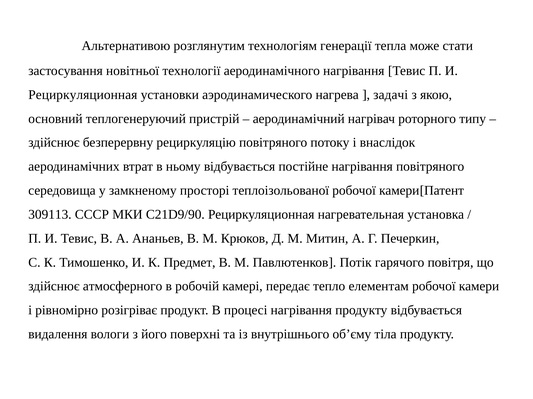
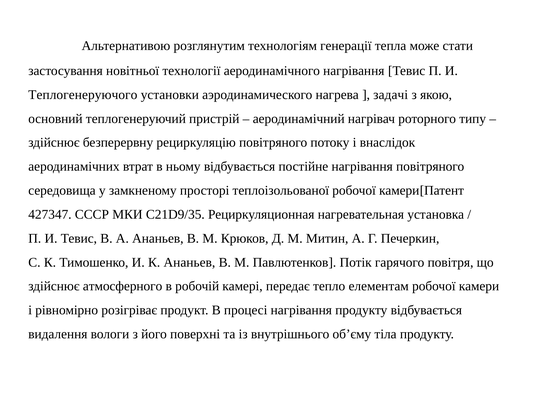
Рециркуляционная: Рециркуляционная -> Теплогенеруючого (83, 95)
309113: 309113 -> 427347 (50, 215)
С21D9/90: С21D9/90 -> С21D9/35 (175, 215)
К Предмет: Предмет -> Ананьев (189, 263)
